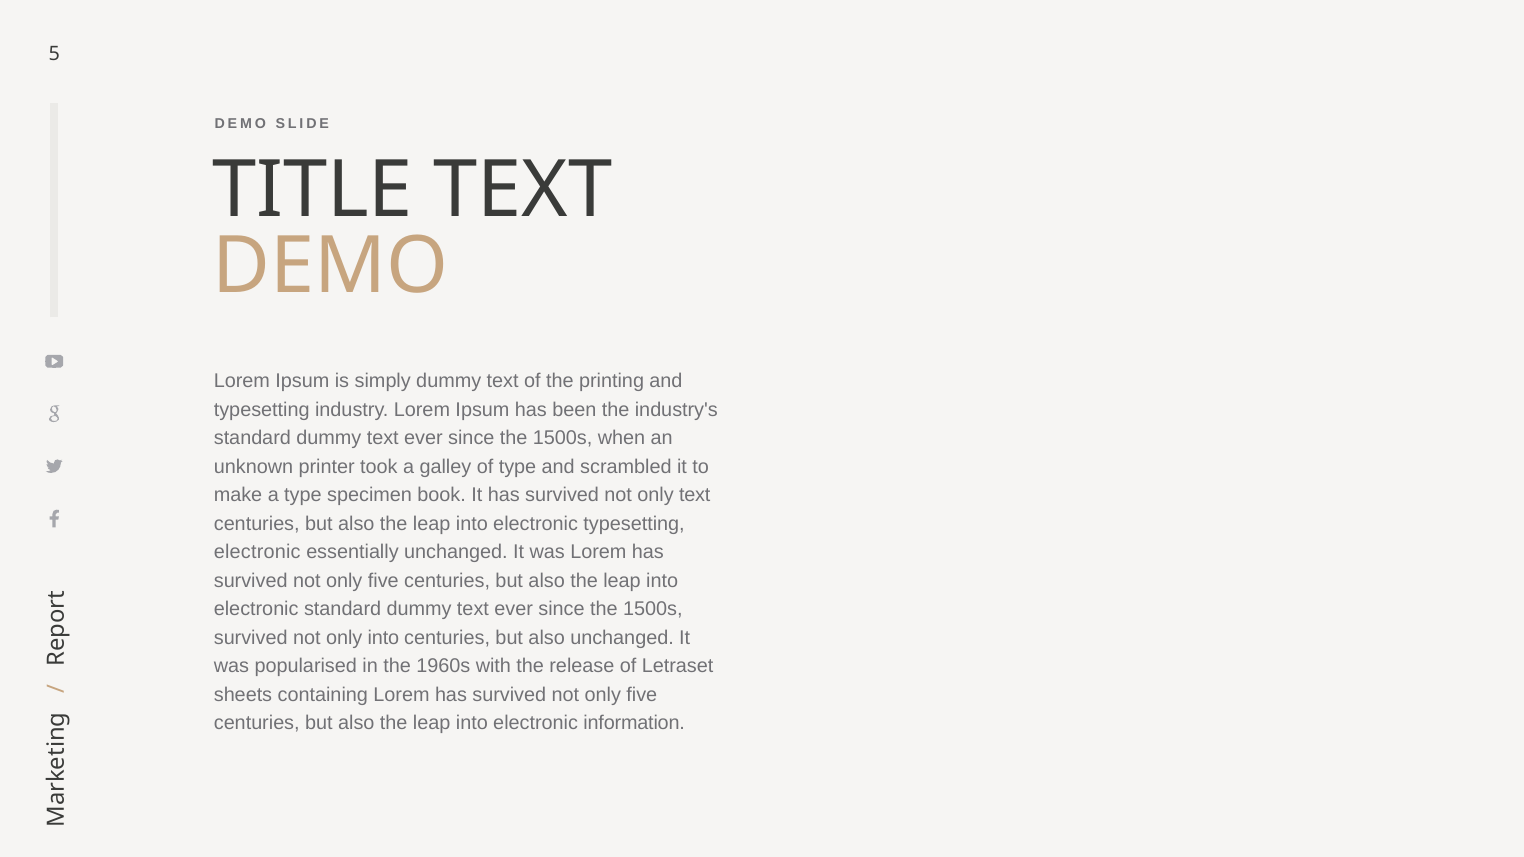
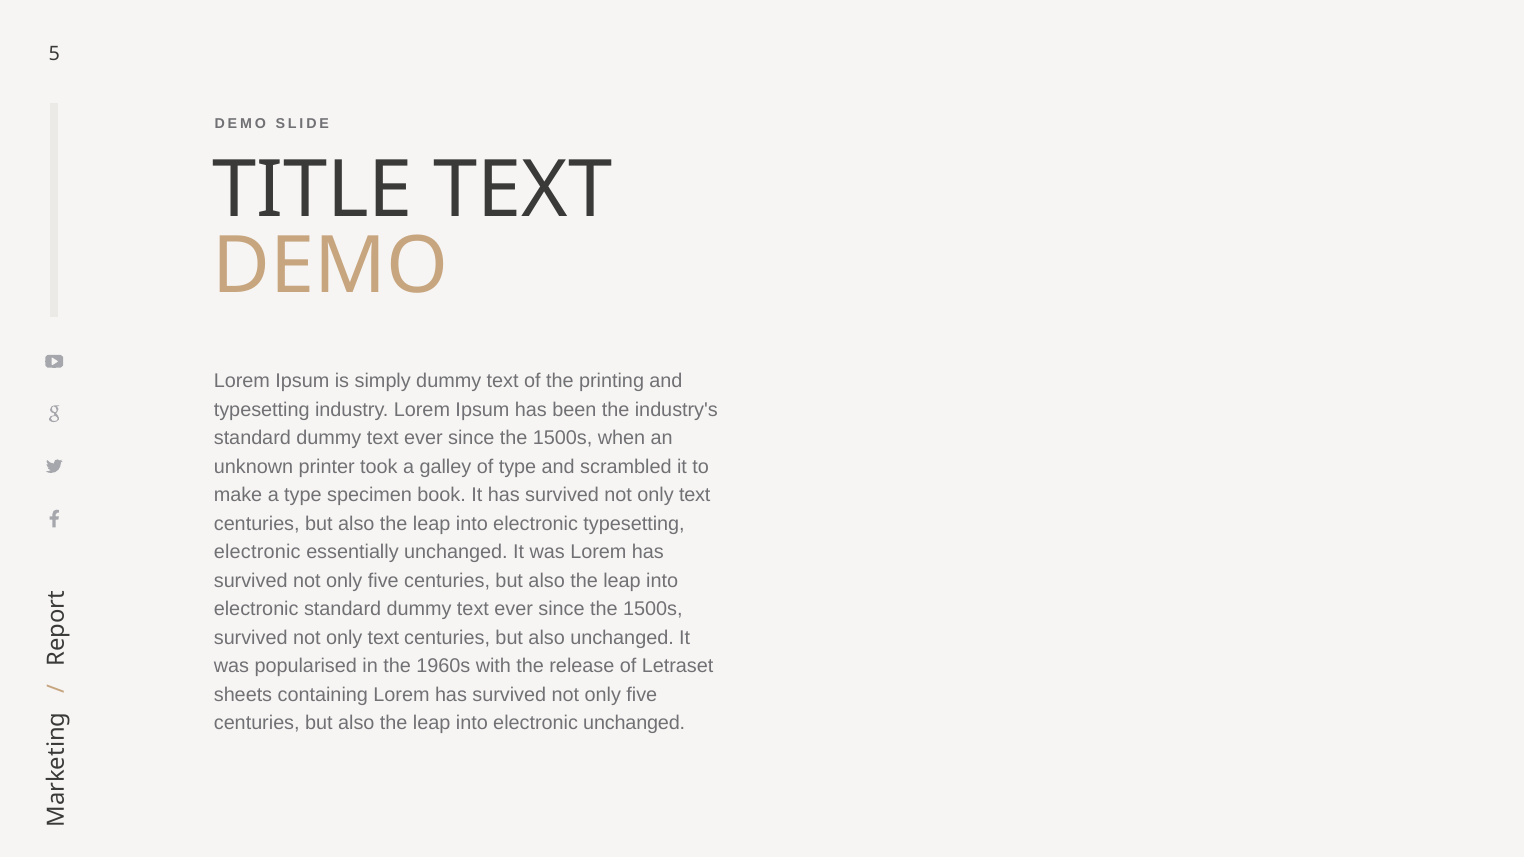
into: into -> text (383, 638)
electronic information: information -> unchanged (634, 723)
